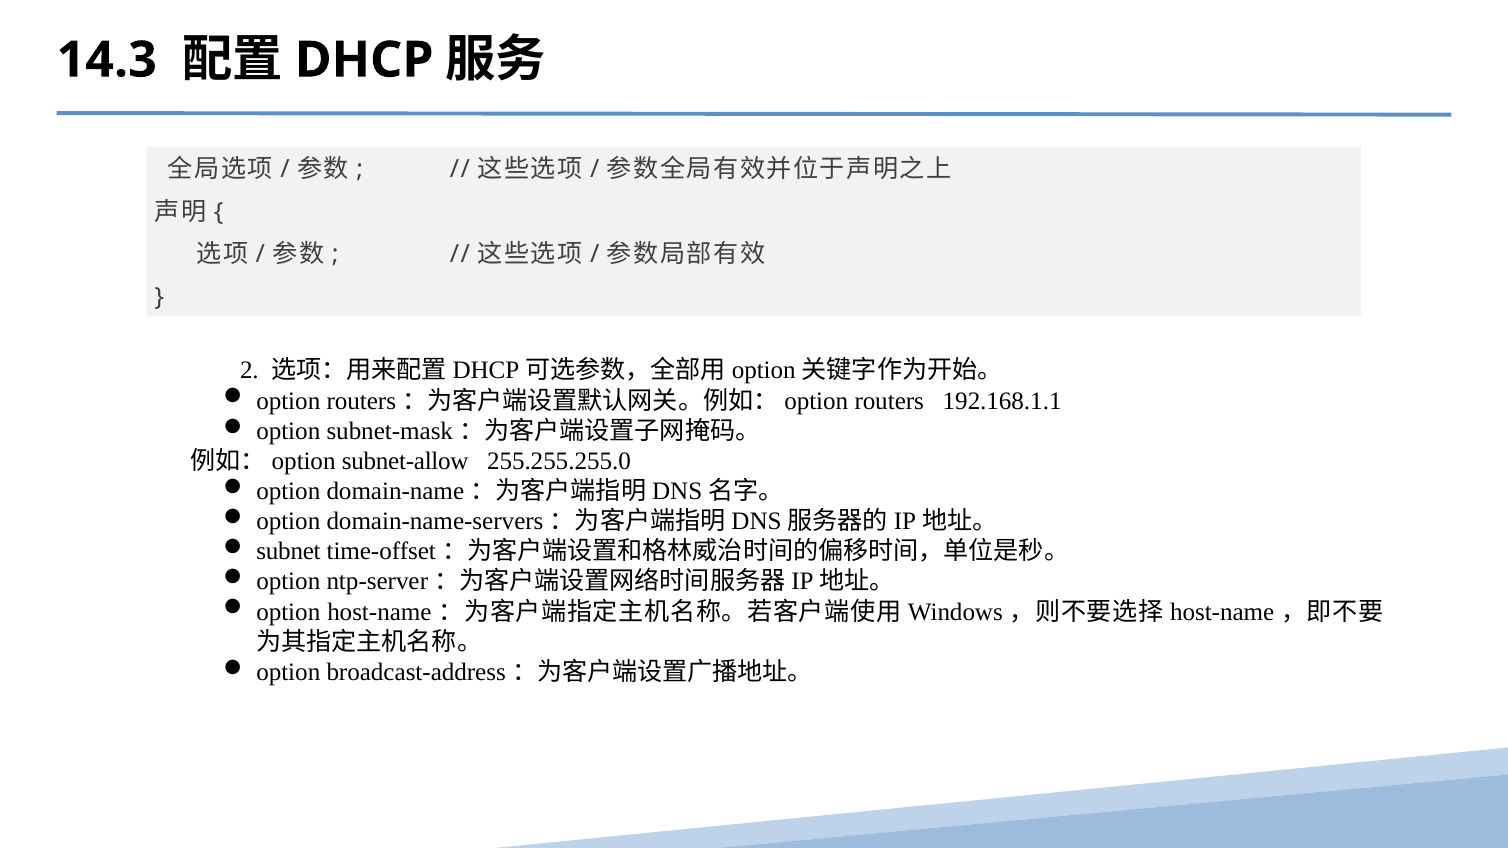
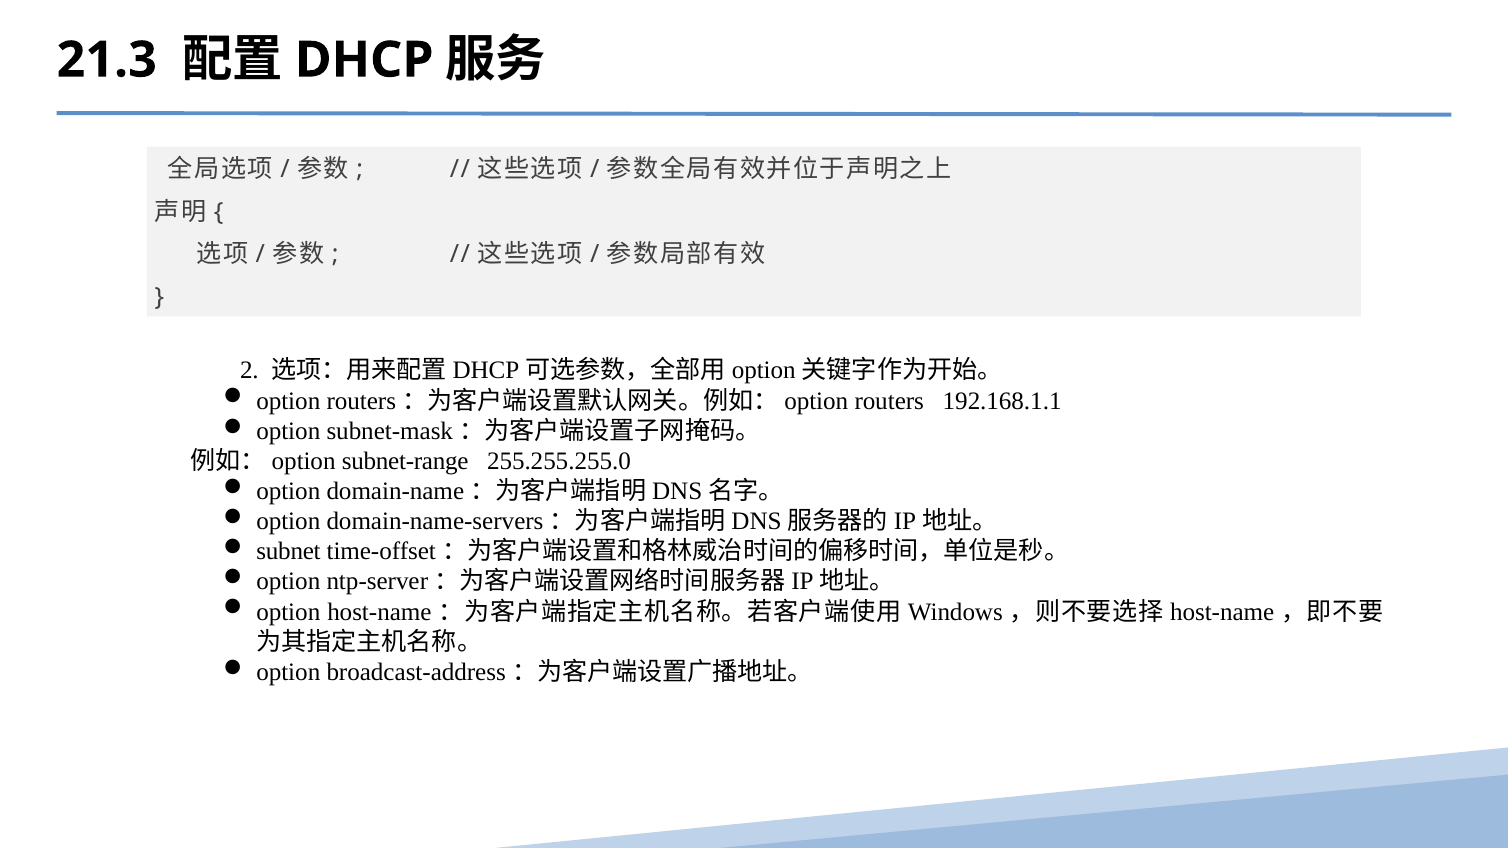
14.3: 14.3 -> 21.3 (107, 60)
subnet-allow: subnet-allow -> subnet-range (405, 461)
